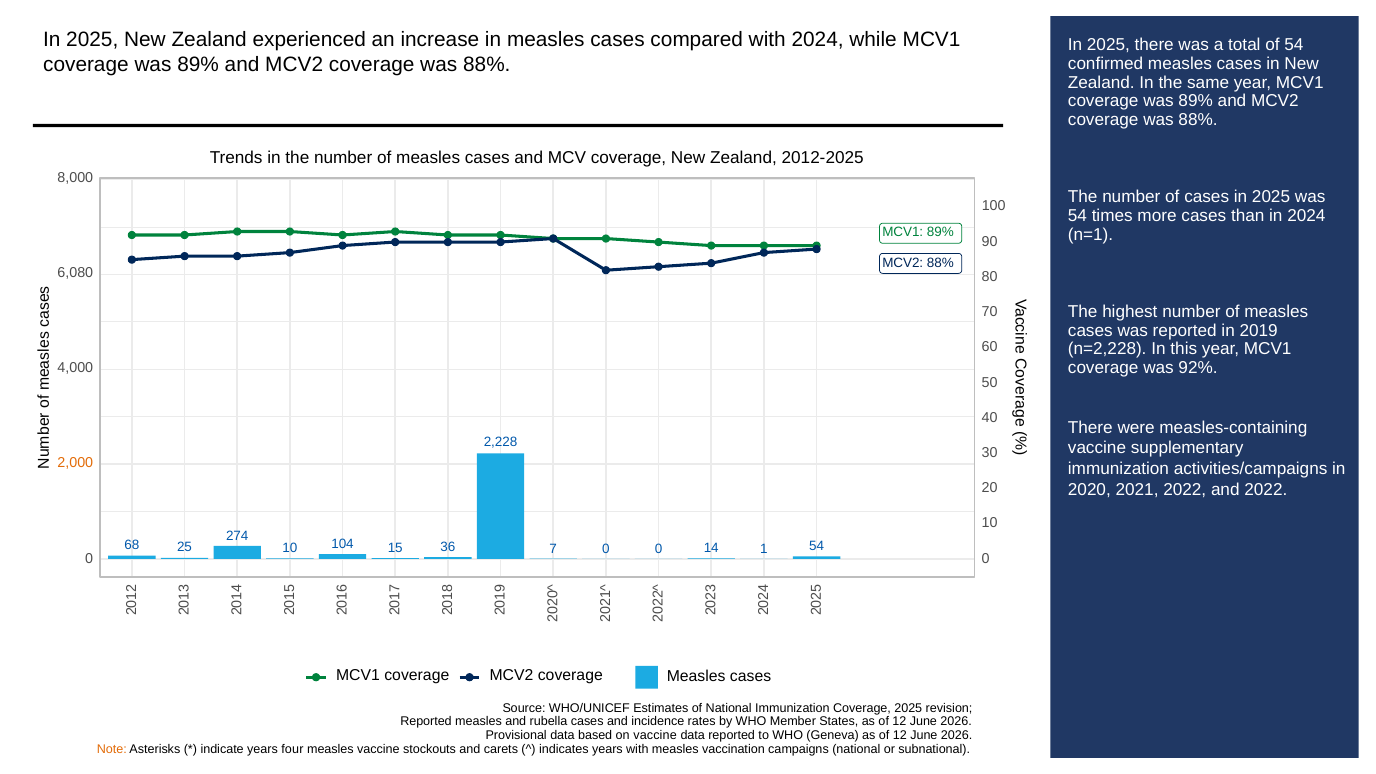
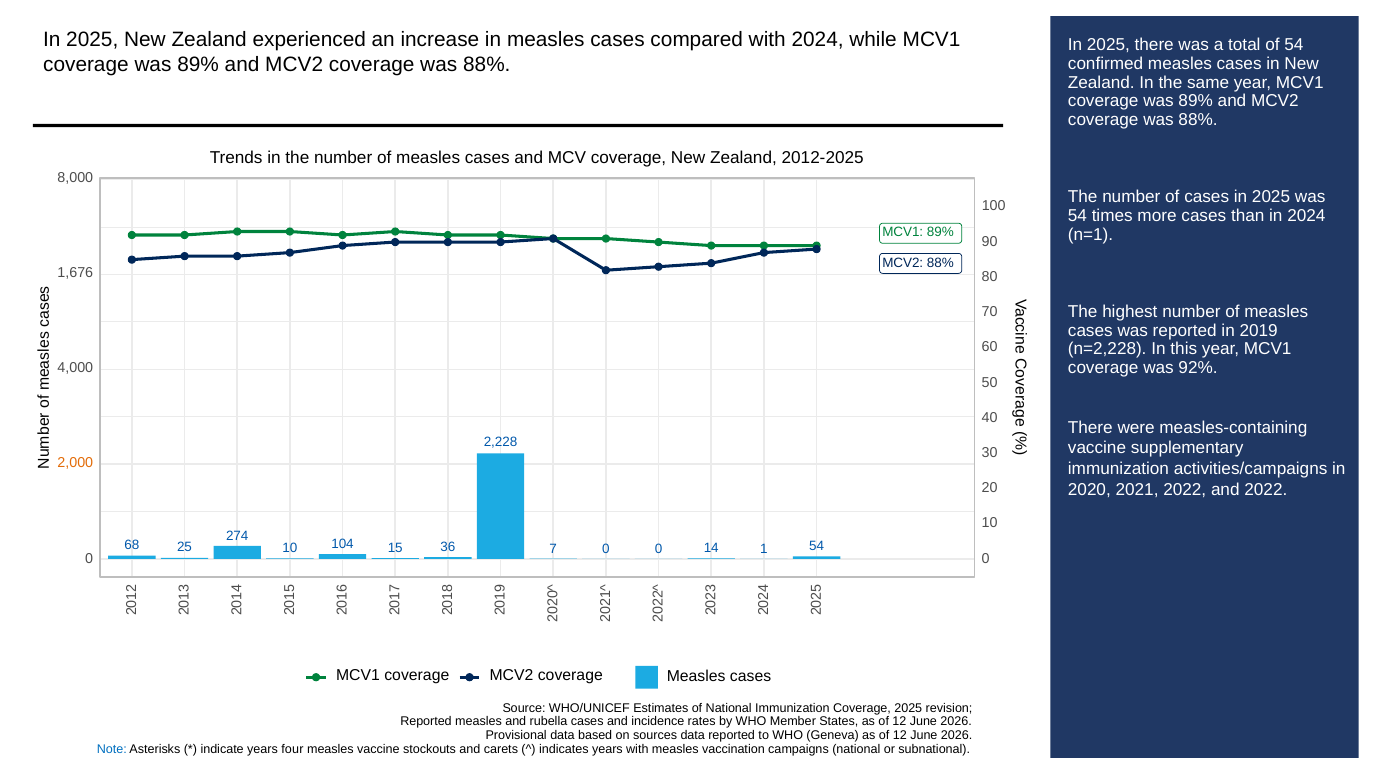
6,080: 6,080 -> 1,676 (75, 273)
on vaccine: vaccine -> sources (655, 735)
Note colour: orange -> blue (112, 749)
